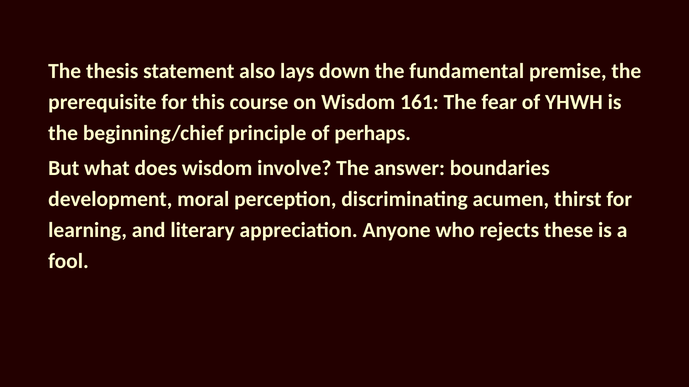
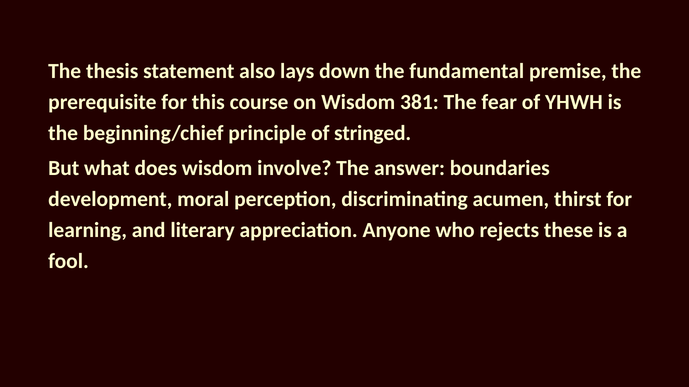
161: 161 -> 381 (419, 102)
perhaps: perhaps -> stringed (373, 133)
